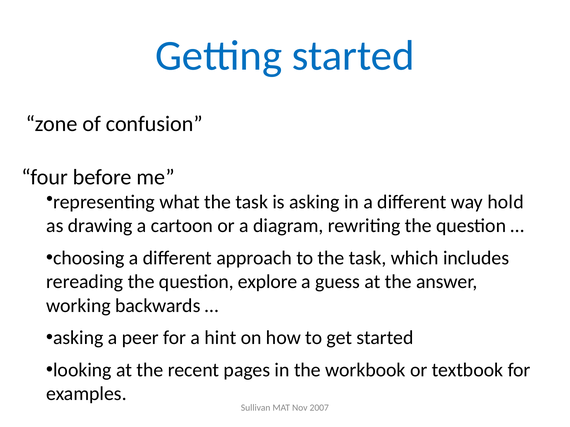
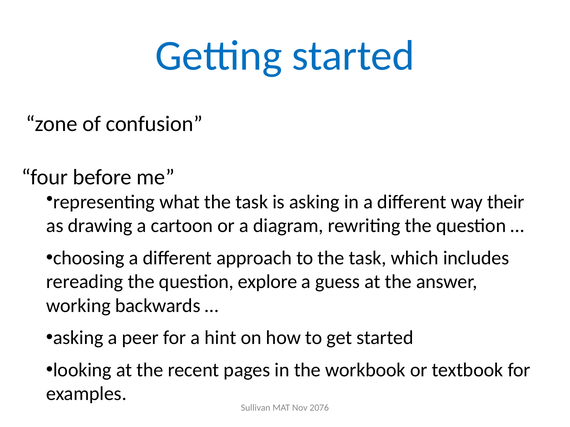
hold: hold -> their (506, 202)
2007: 2007 -> 2076 (319, 408)
